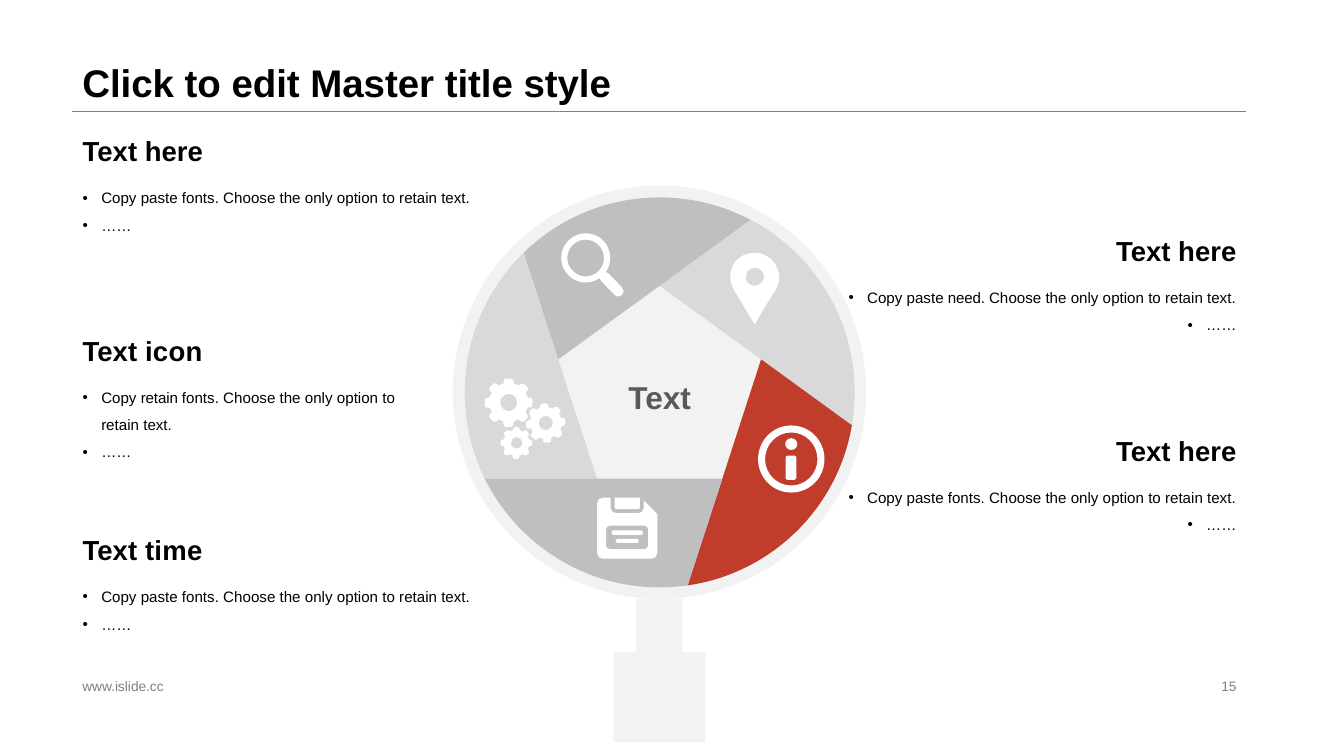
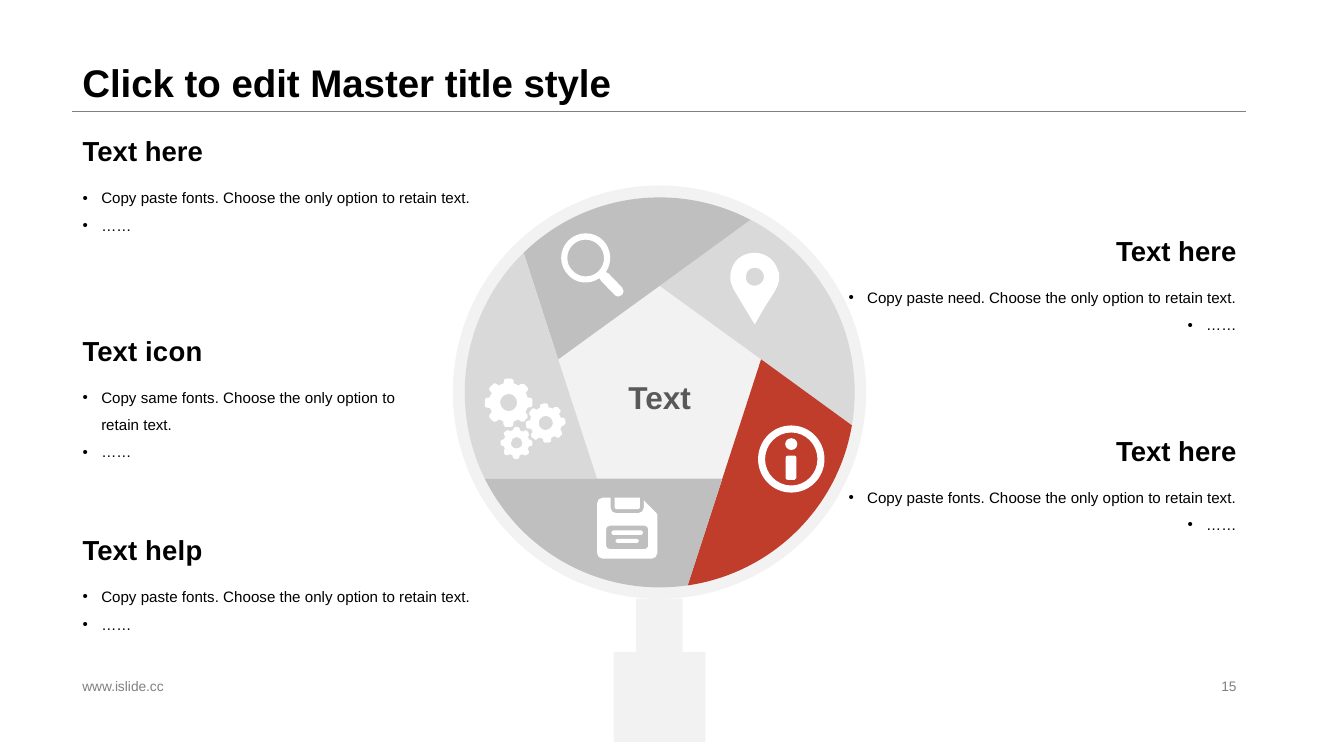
Copy retain: retain -> same (159, 398)
time: time -> help (174, 552)
